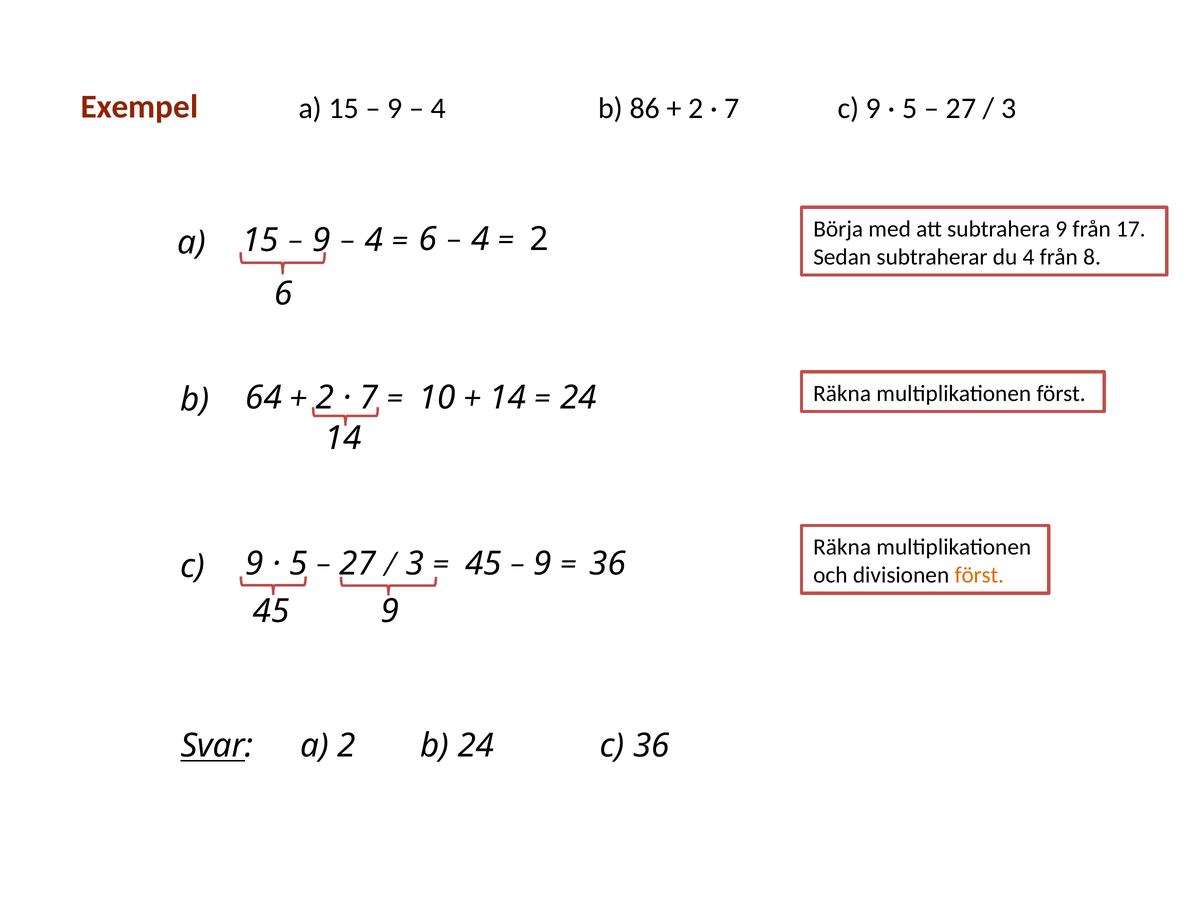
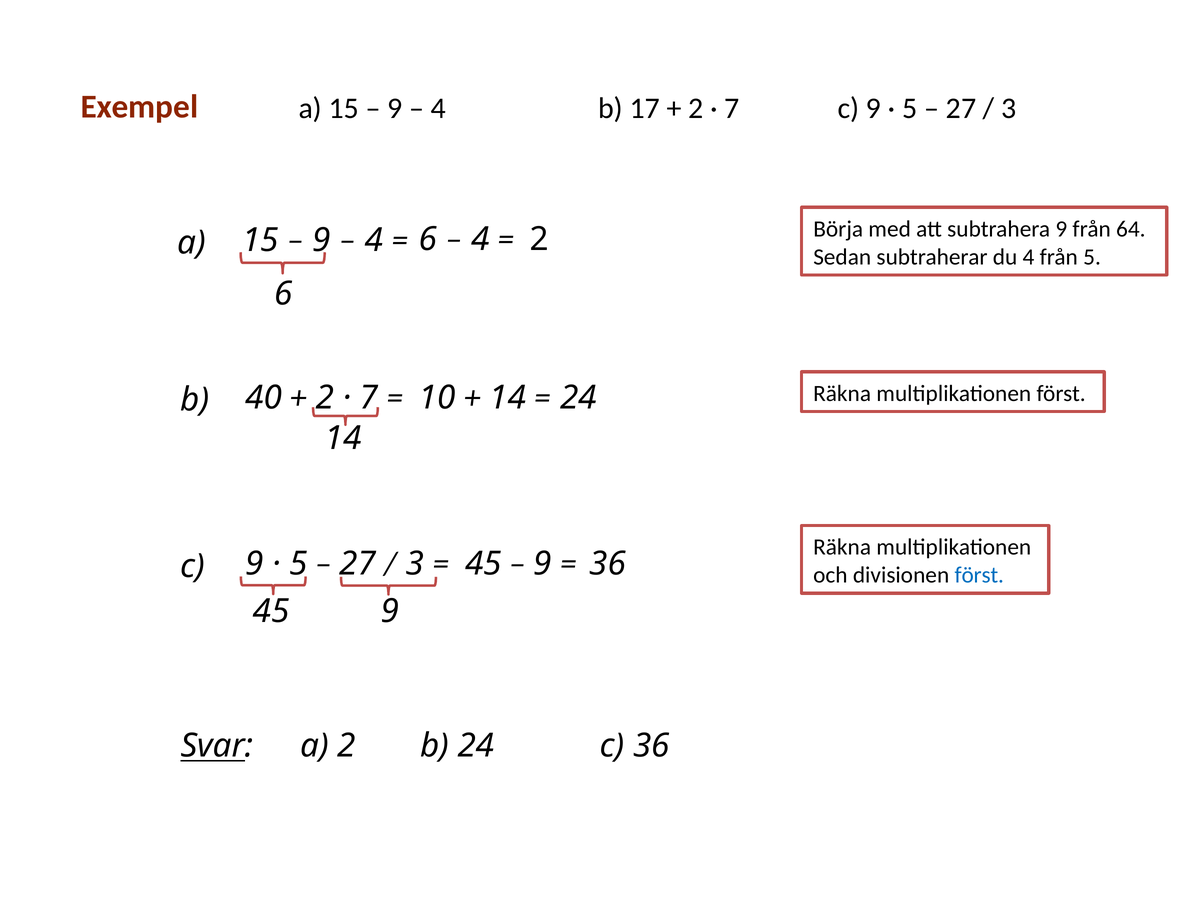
86: 86 -> 17 (645, 109)
17: 17 -> 64 (1131, 229)
från 8: 8 -> 5 (1092, 257)
64: 64 -> 40 (264, 398)
först colour: orange -> blue (979, 575)
